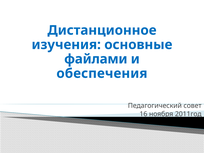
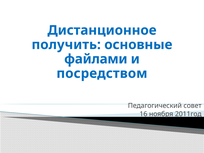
изучения: изучения -> получить (66, 45)
обеспечения: обеспечения -> посредством (102, 73)
